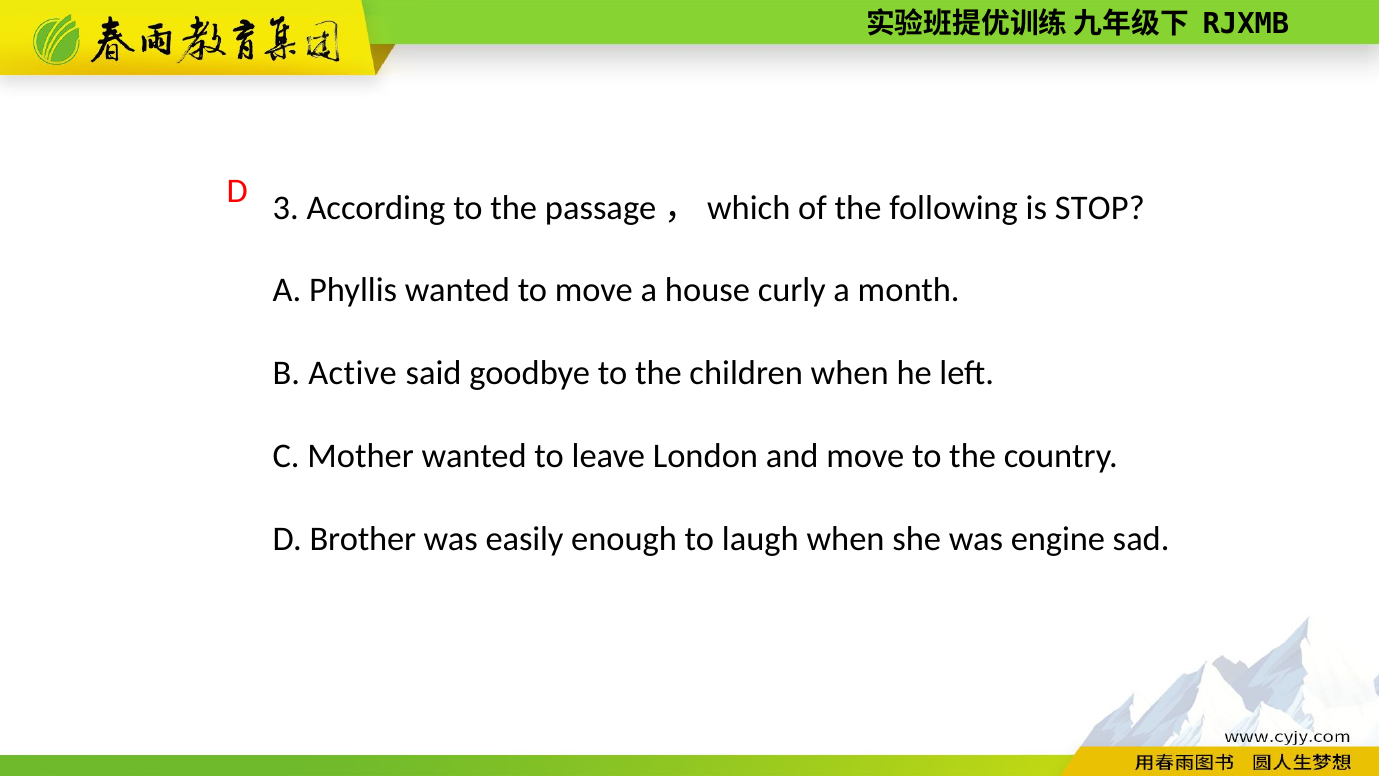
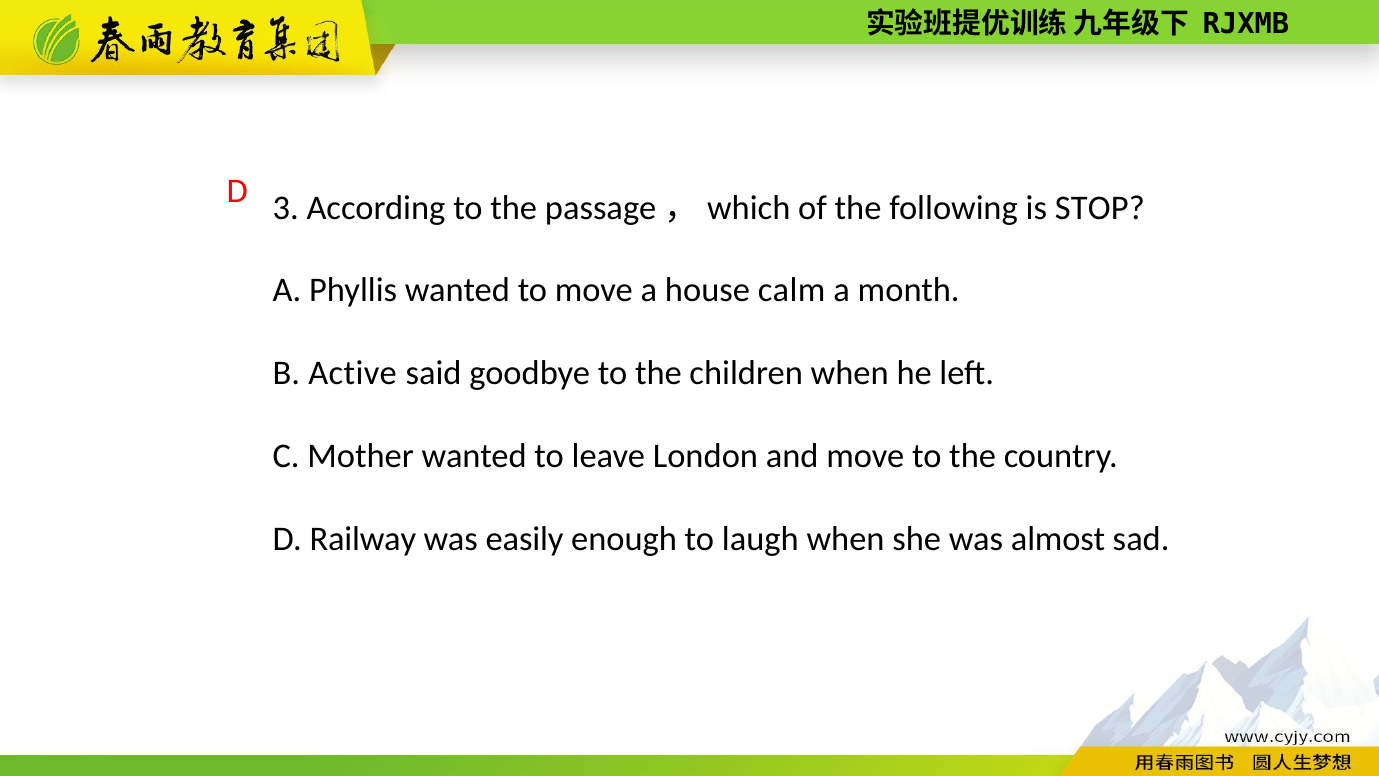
curly: curly -> calm (792, 290)
Brother: Brother -> Railway (363, 539)
engine: engine -> almost (1058, 539)
